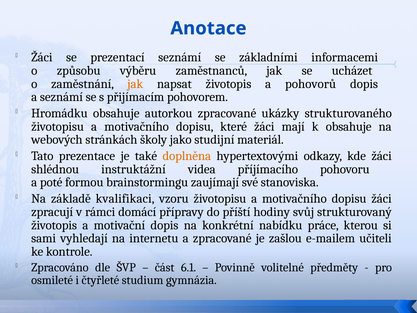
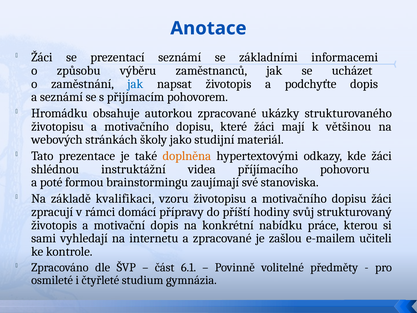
jak colour: orange -> blue (135, 84)
pohovorů: pohovorů -> podchyťte (311, 84)
k obsahuje: obsahuje -> většinou (349, 126)
